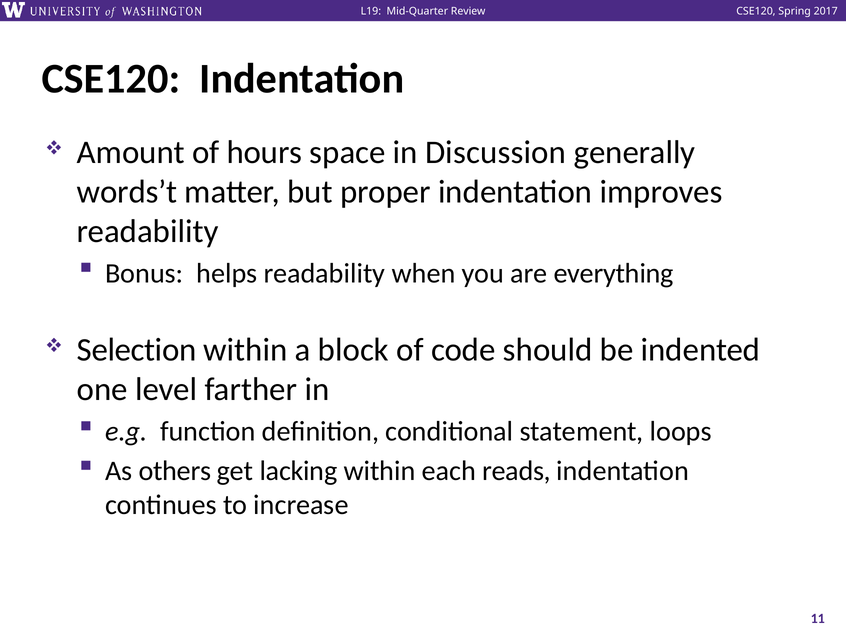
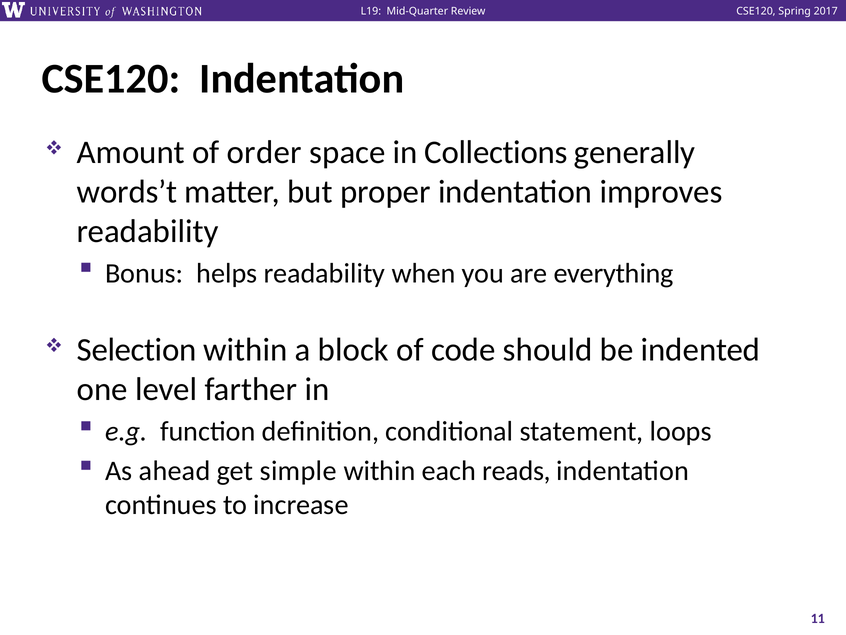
hours: hours -> order (264, 152)
Discussion: Discussion -> Collections (496, 152)
others: others -> ahead (175, 471)
lacking: lacking -> simple (298, 471)
